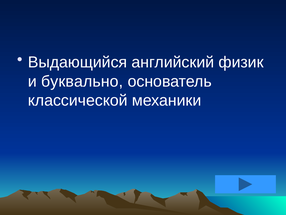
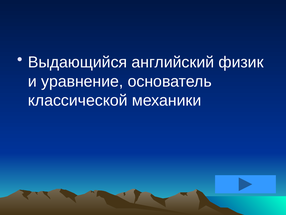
буквально: буквально -> уравнение (82, 81)
